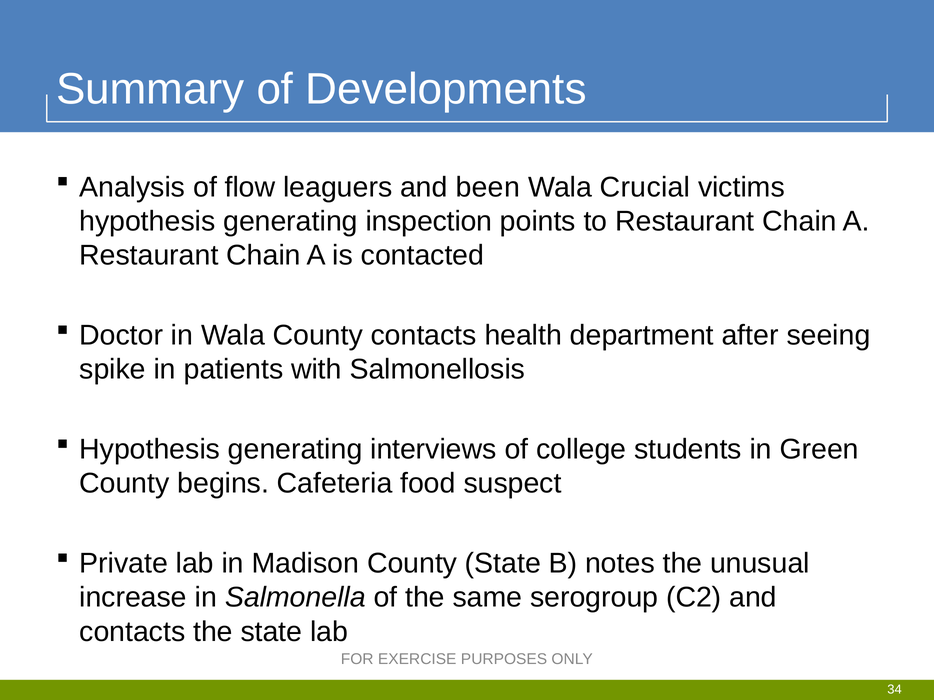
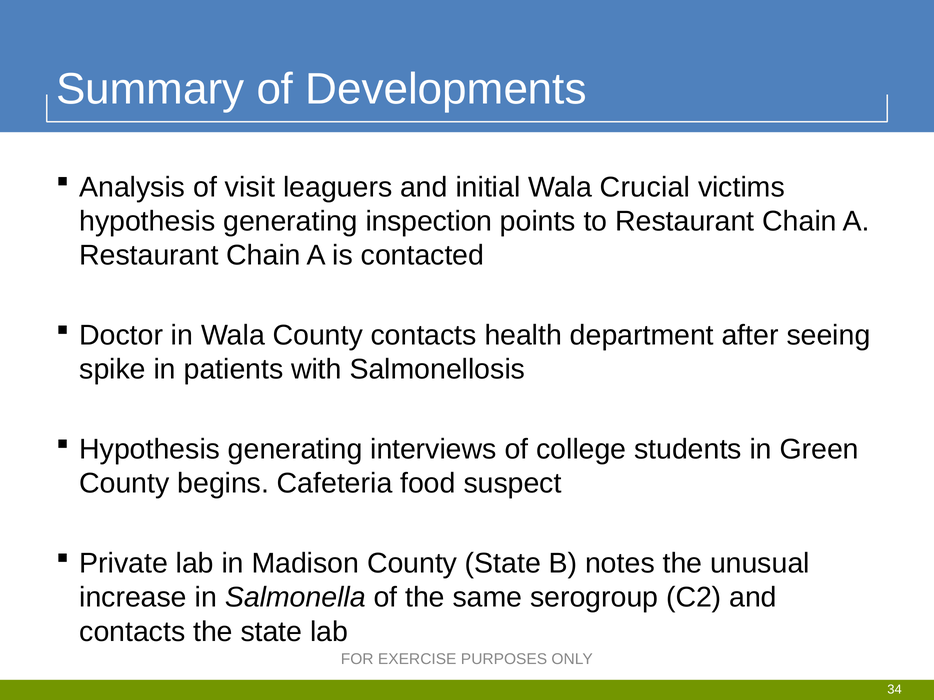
flow: flow -> visit (250, 187)
been: been -> initial (488, 187)
